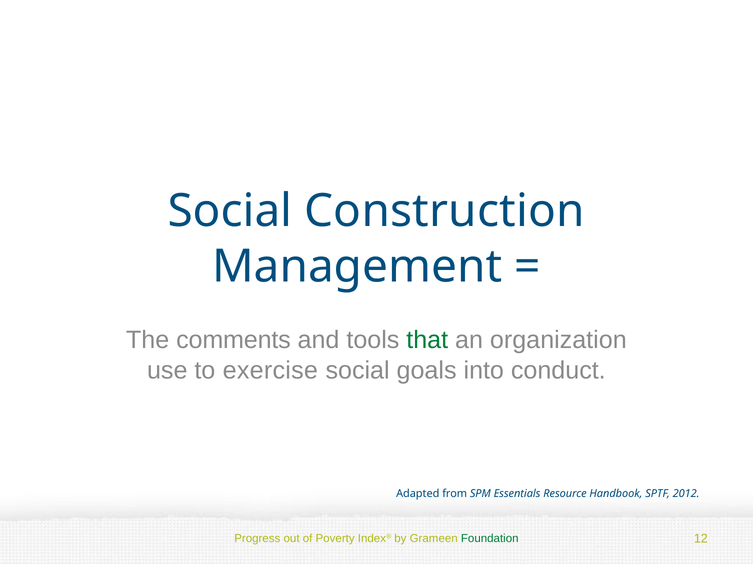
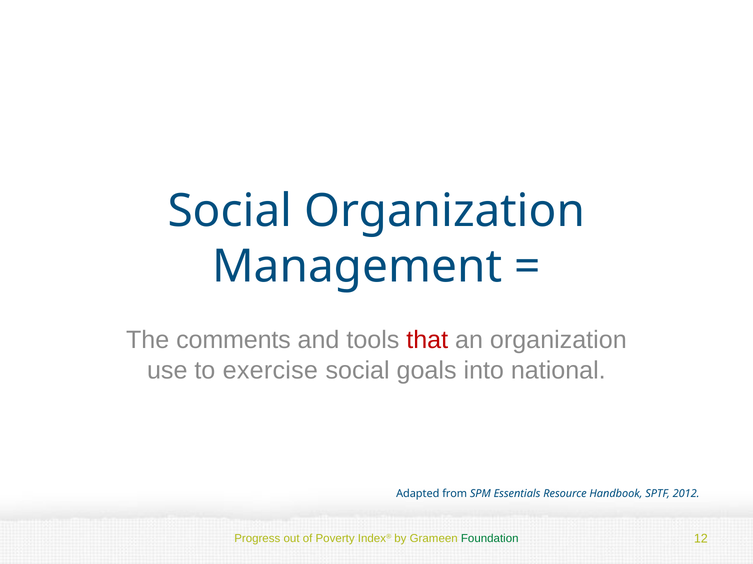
Social Construction: Construction -> Organization (445, 212)
that colour: green -> red (427, 341)
conduct: conduct -> national (558, 371)
